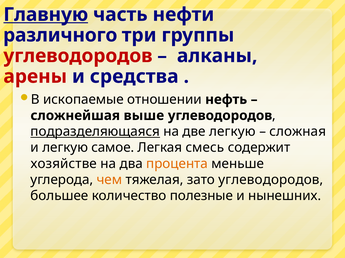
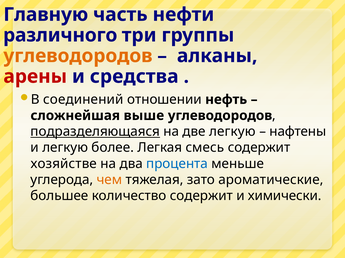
Главную underline: present -> none (46, 15)
углеводородов colour: red -> orange (78, 56)
ископаемые: ископаемые -> соединений (83, 100)
сложная: сложная -> нафтены (298, 132)
самое: самое -> более (113, 148)
процента colour: orange -> blue (177, 164)
зато углеводородов: углеводородов -> ароматические (271, 180)
количество полезные: полезные -> содержит (201, 196)
нынешних: нынешних -> химически (285, 196)
